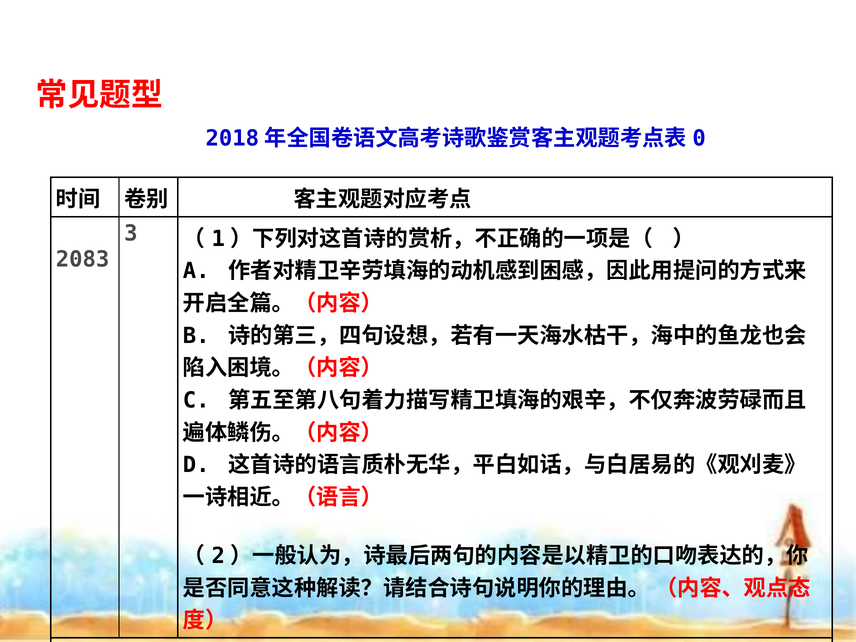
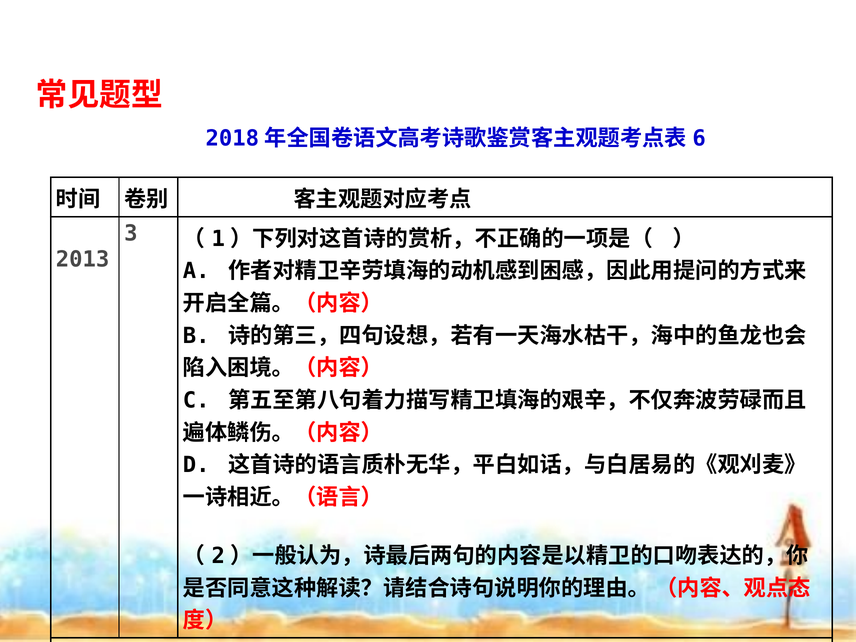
0: 0 -> 6 (699, 139)
2083: 2083 -> 2013 (83, 260)
